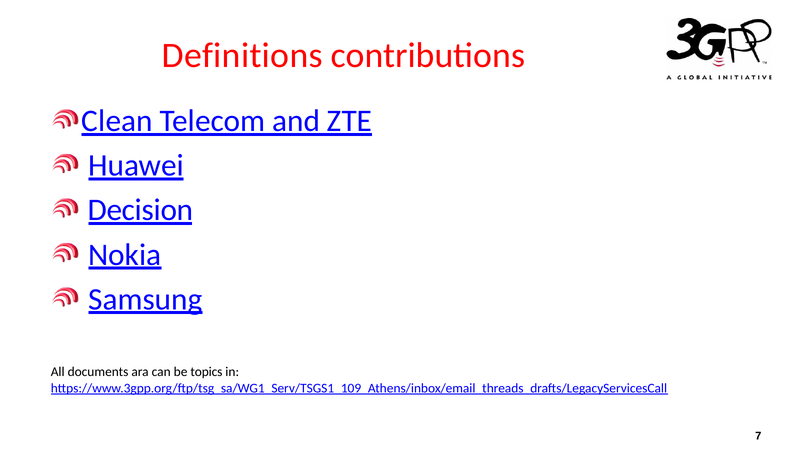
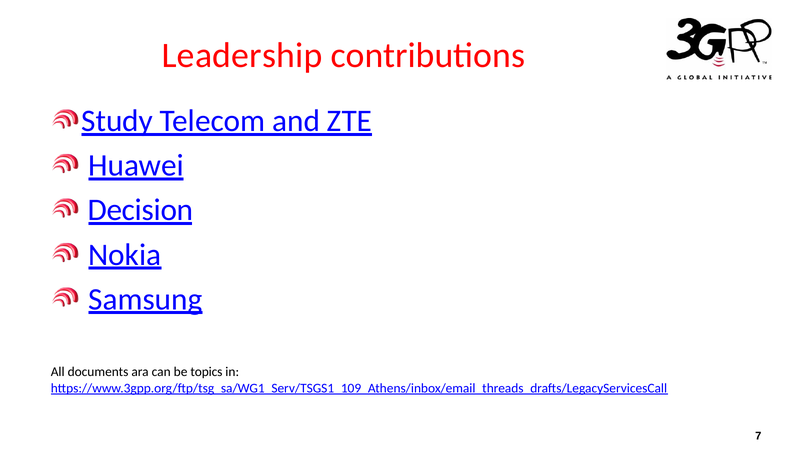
Definitions: Definitions -> Leadership (242, 55)
Clean: Clean -> Study (117, 121)
